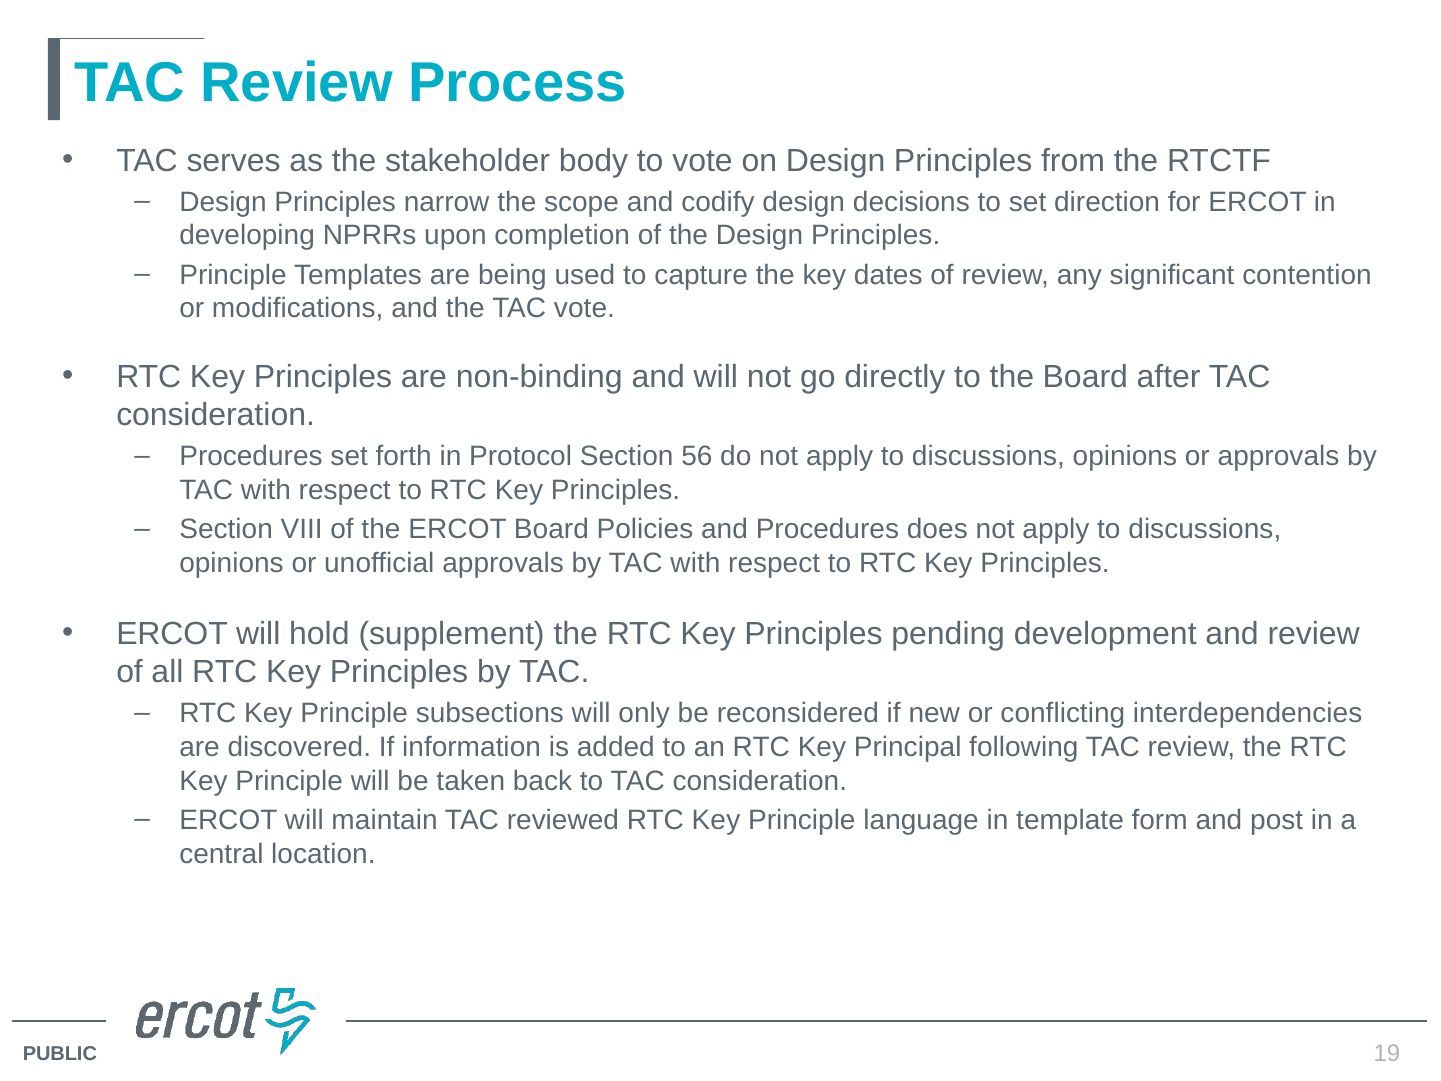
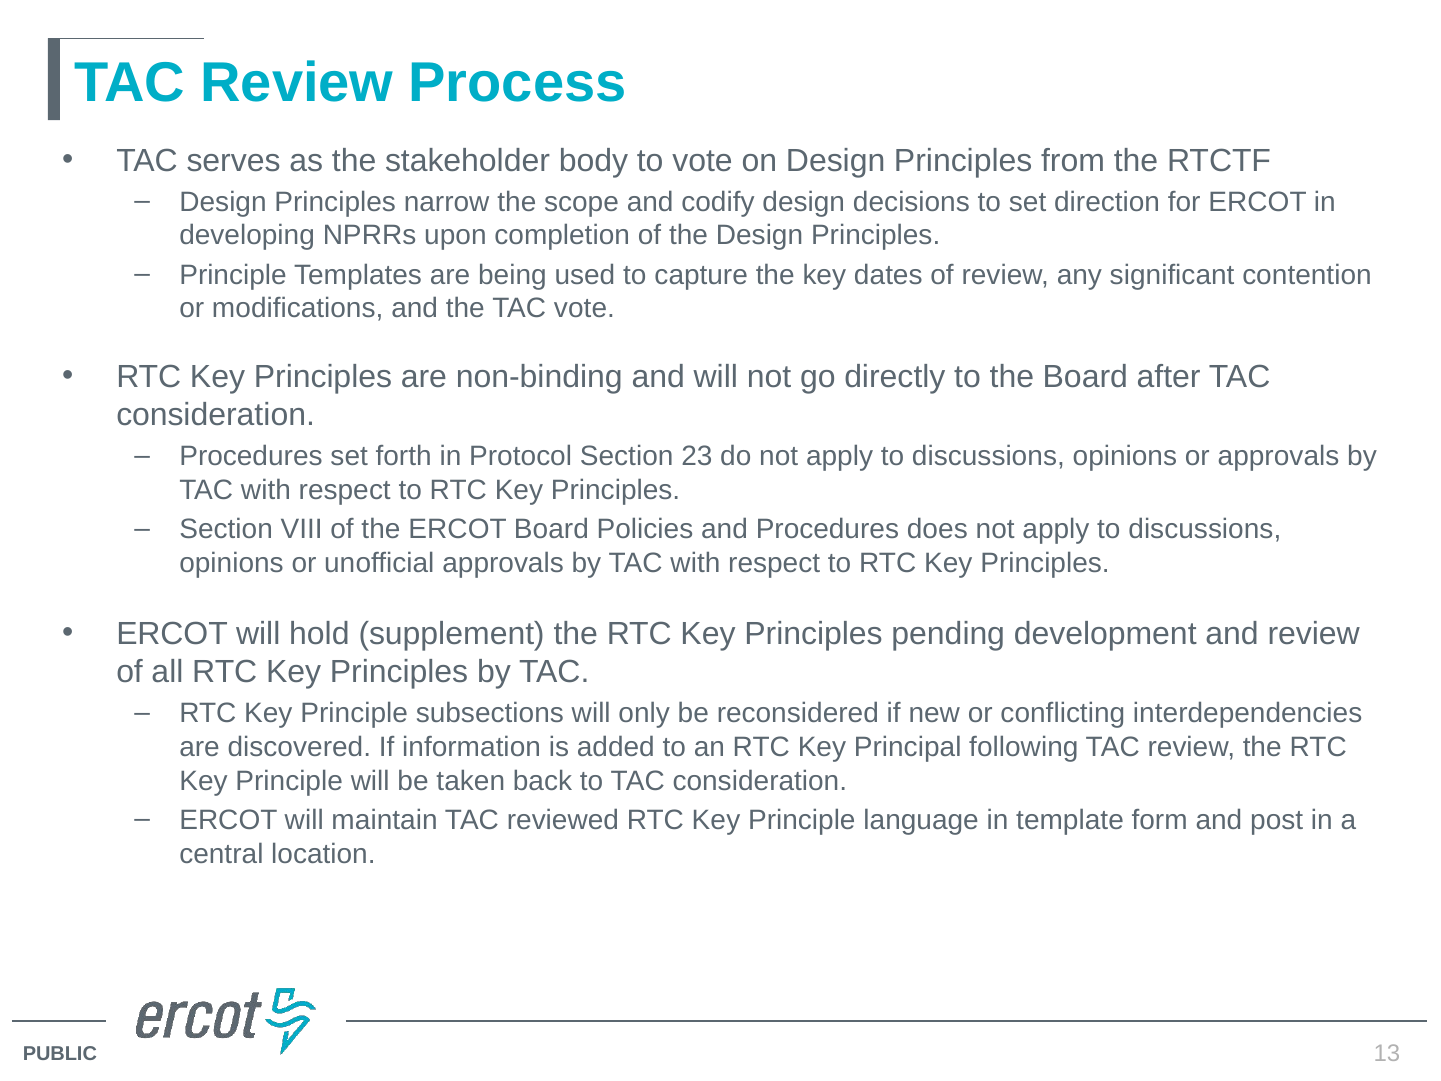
56: 56 -> 23 (697, 456)
19: 19 -> 13 (1387, 1053)
